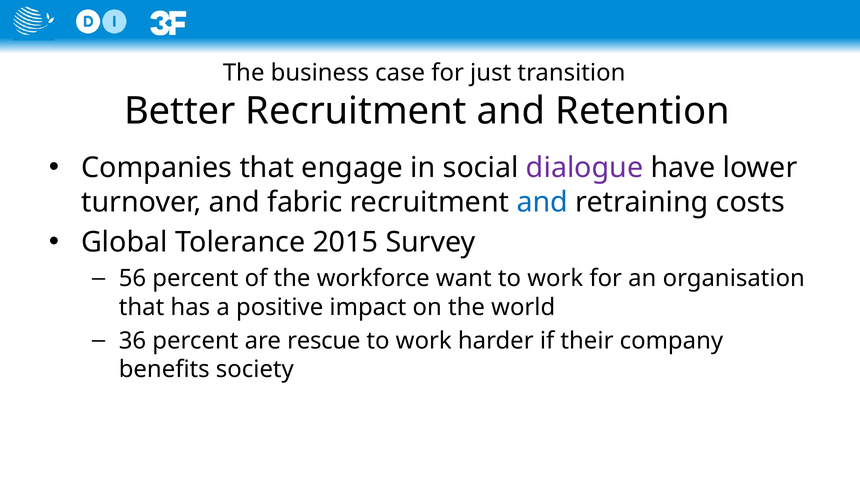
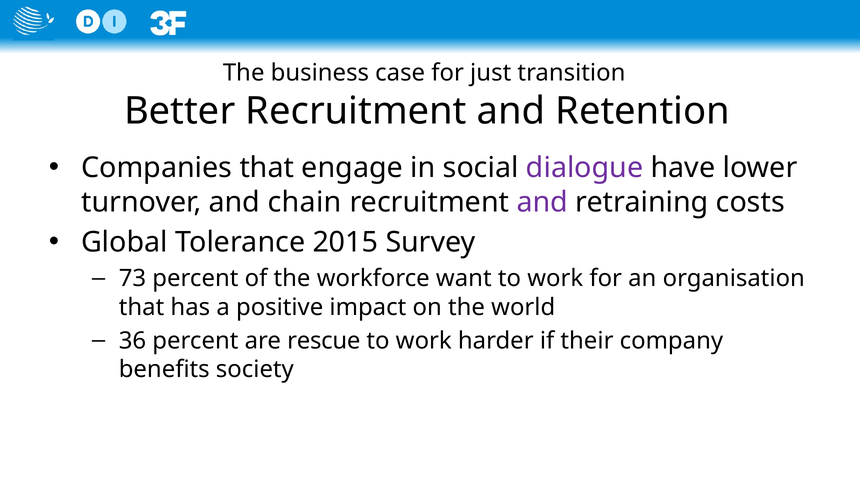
fabric: fabric -> chain (305, 202)
and colour: blue -> purple (542, 202)
56: 56 -> 73 (132, 278)
